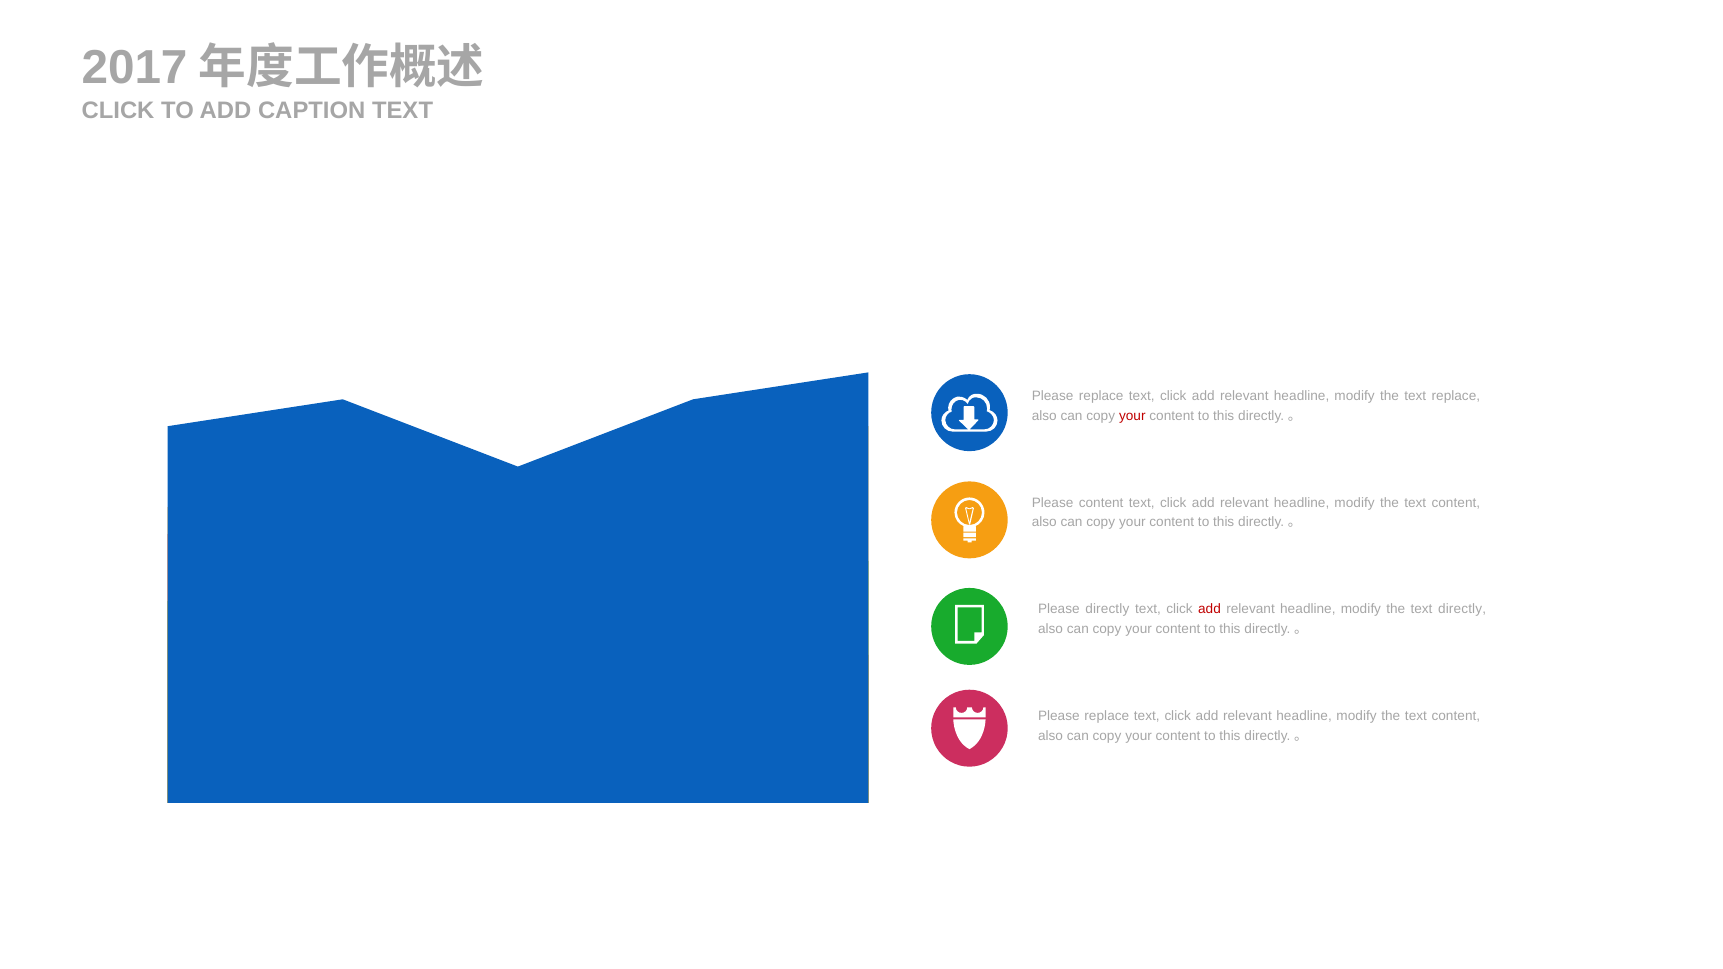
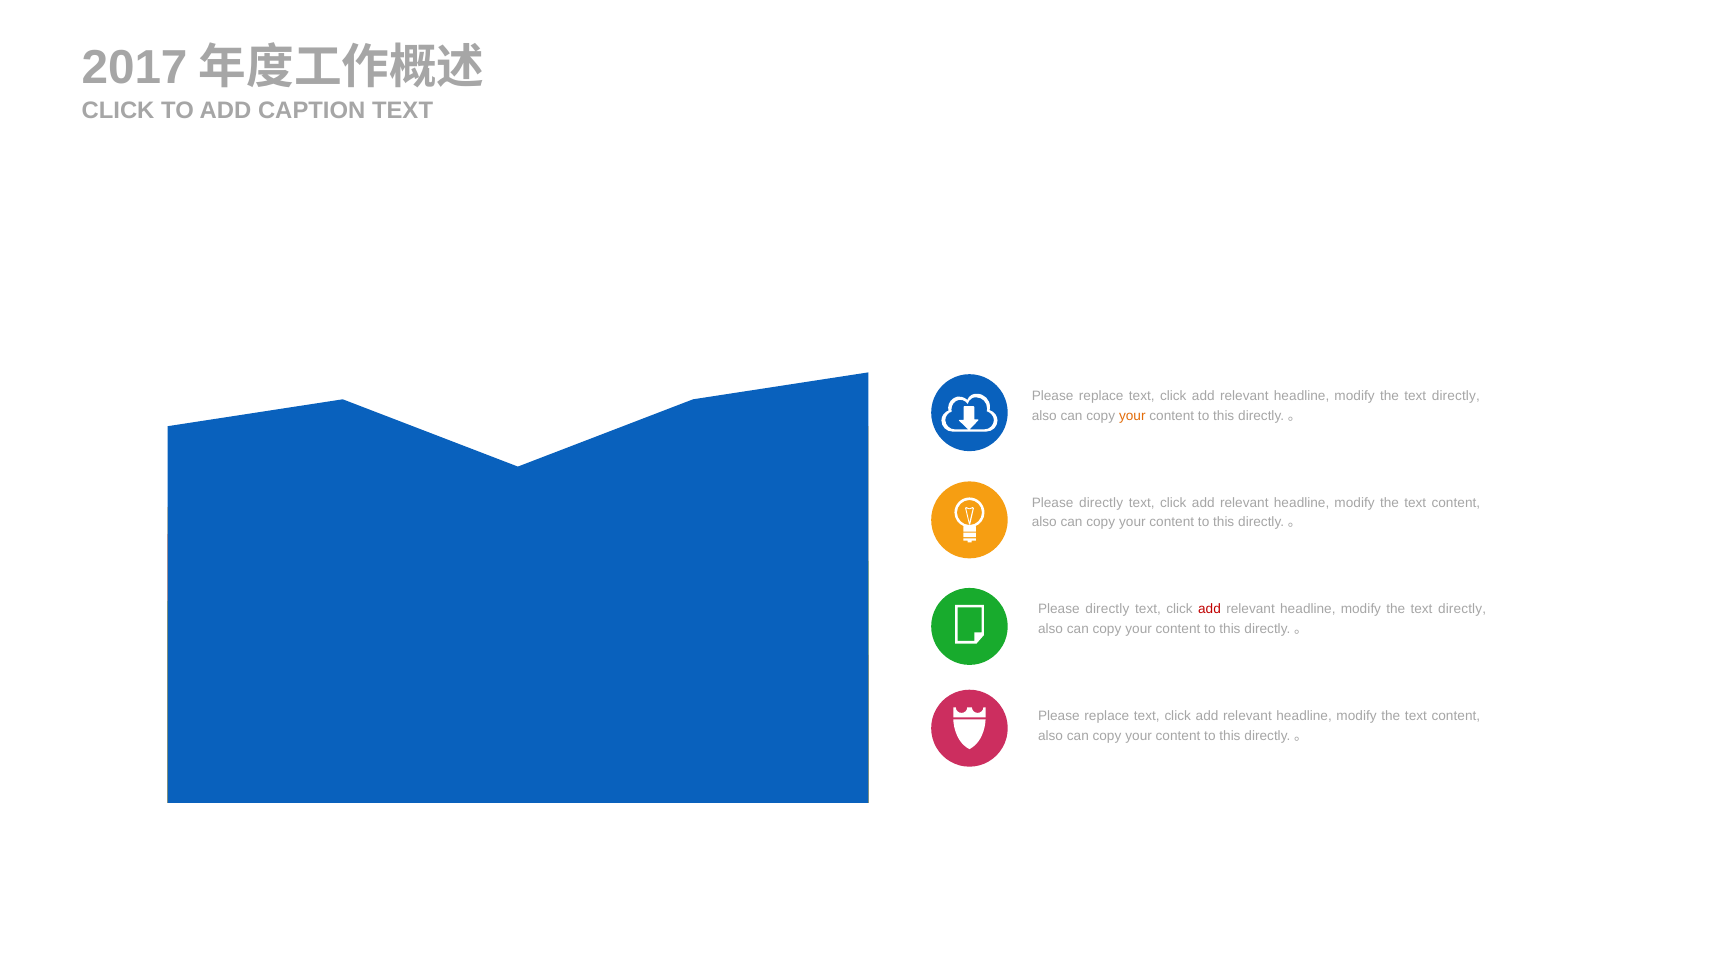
replace: replace -> directly (1456, 396)
your colour: red -> orange (1132, 416)
content: content -> directly (1101, 503)
